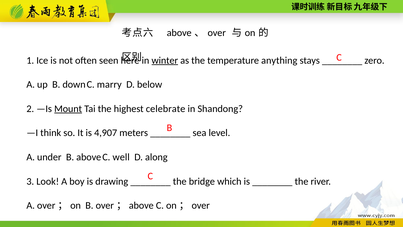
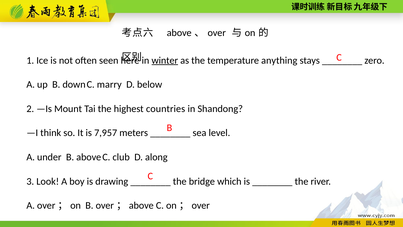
Mount underline: present -> none (68, 109)
celebrate: celebrate -> countries (166, 109)
4,907: 4,907 -> 7,957 (106, 133)
well: well -> club (121, 157)
